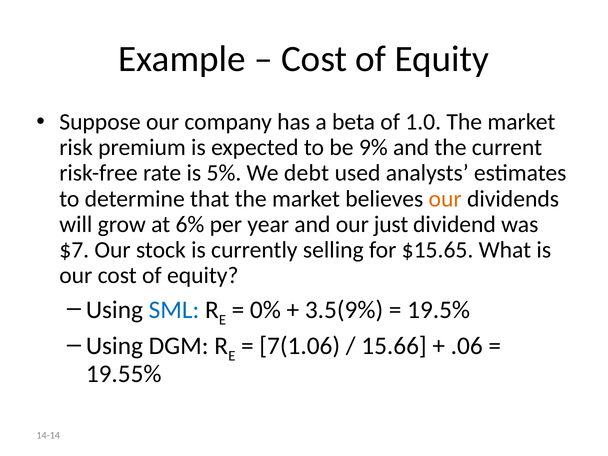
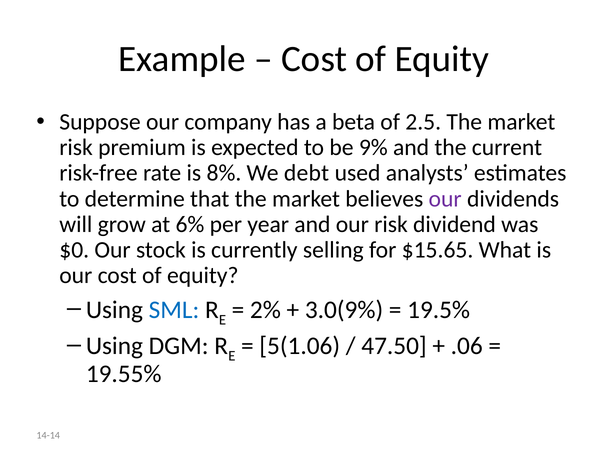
1.0: 1.0 -> 2.5 (423, 122)
5%: 5% -> 8% (224, 173)
our colour: orange -> purple (445, 199)
our just: just -> risk (391, 224)
$7: $7 -> $0 (74, 250)
0%: 0% -> 2% (265, 310)
3.5(9%: 3.5(9% -> 3.0(9% (344, 310)
7(1.06: 7(1.06 -> 5(1.06 (300, 346)
15.66: 15.66 -> 47.50 (394, 346)
